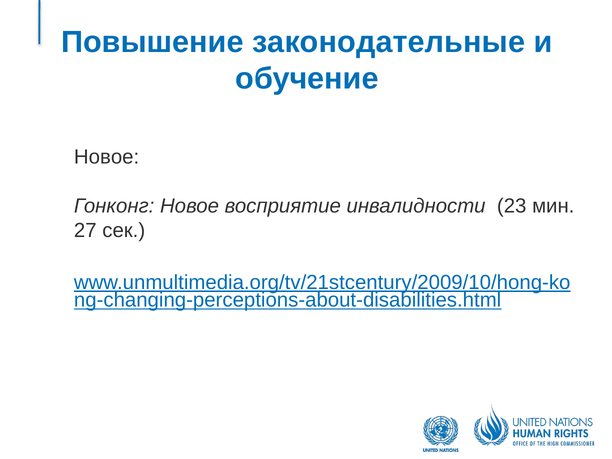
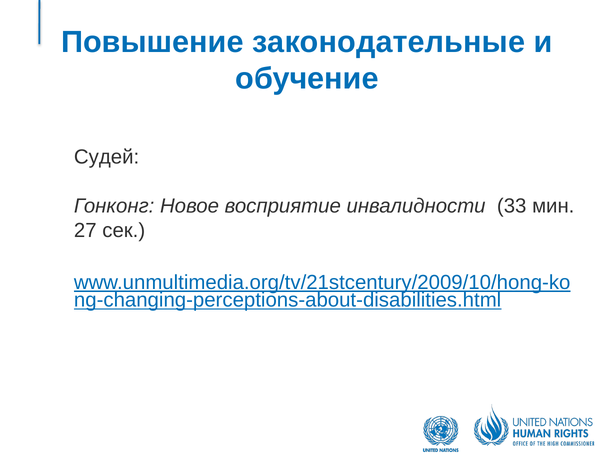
Новое: Новое -> Судей (107, 157)
23: 23 -> 33 (512, 206)
